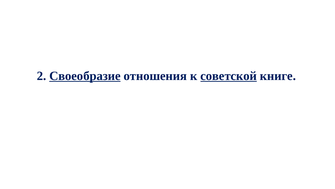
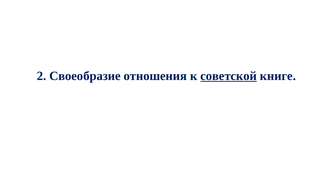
Своеобразие underline: present -> none (85, 76)
